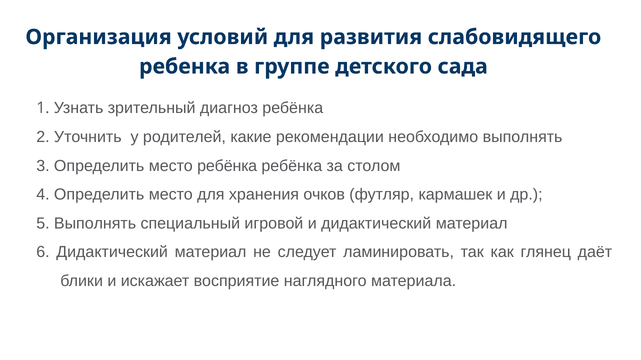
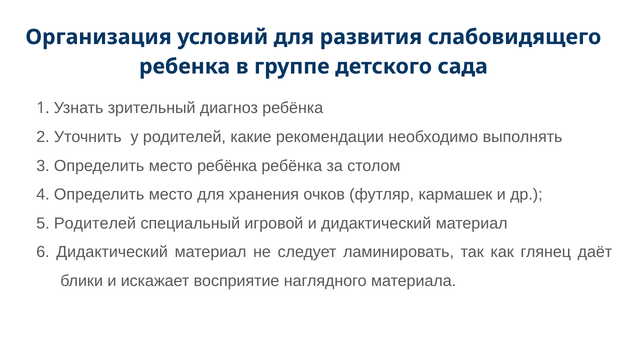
5 Выполнять: Выполнять -> Родителей (95, 224)
